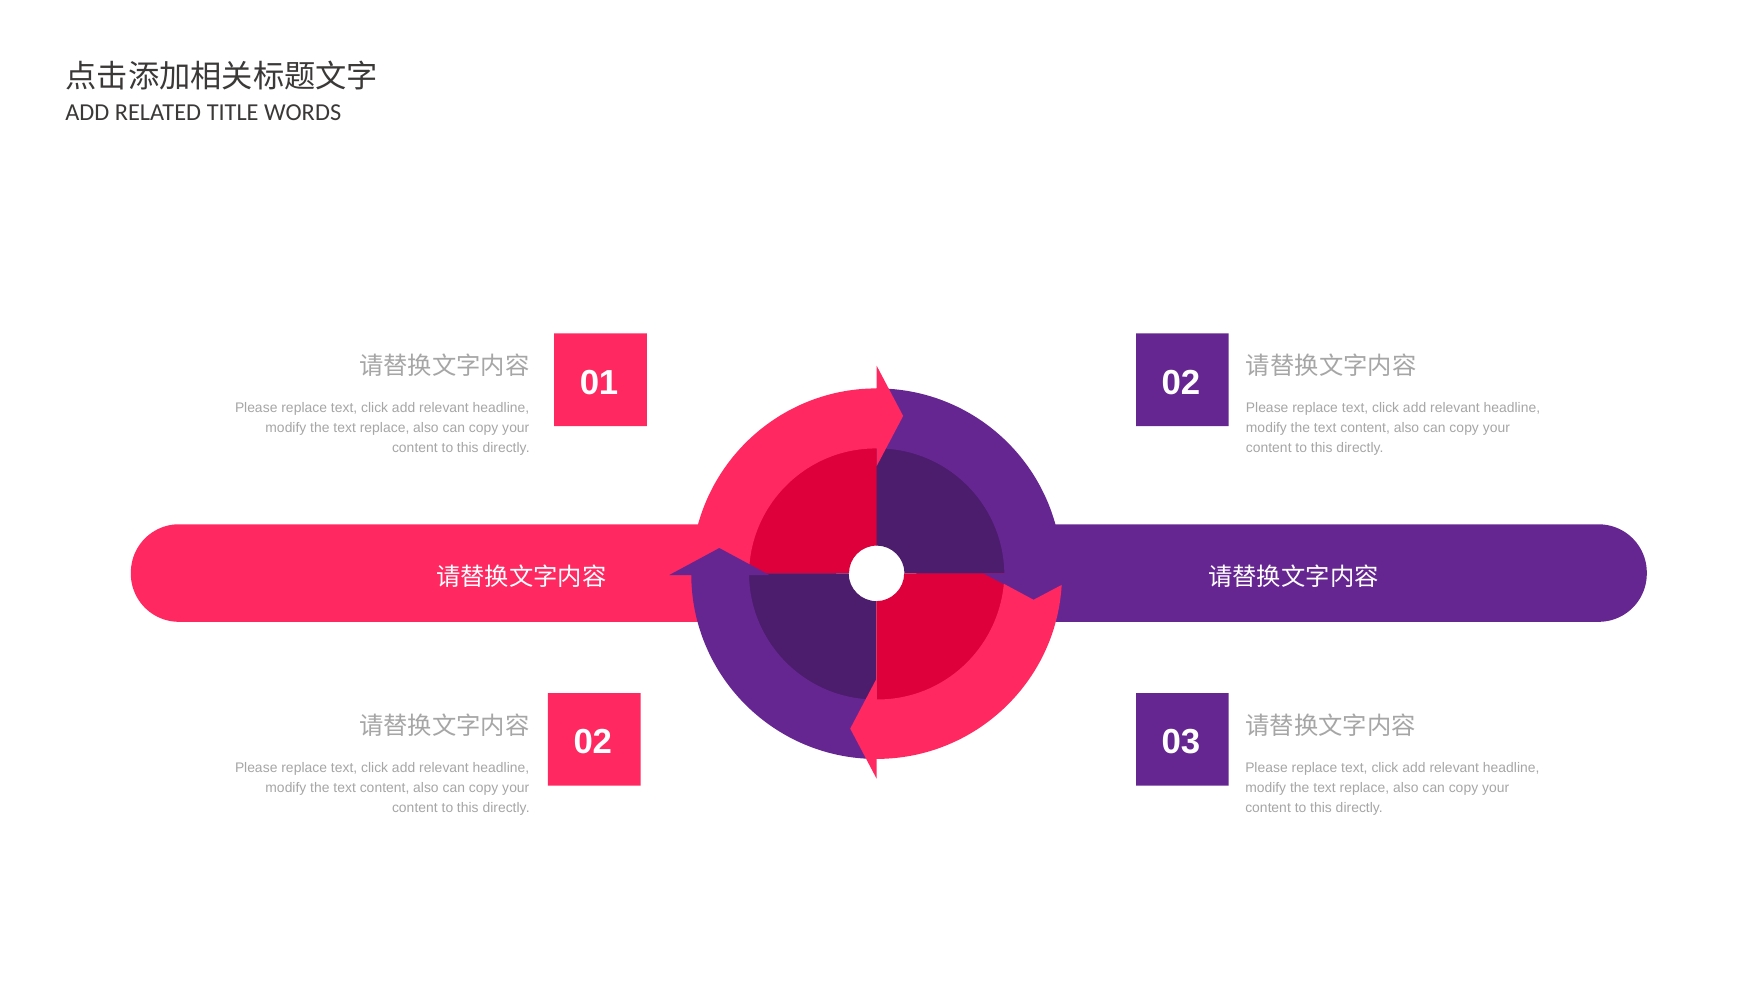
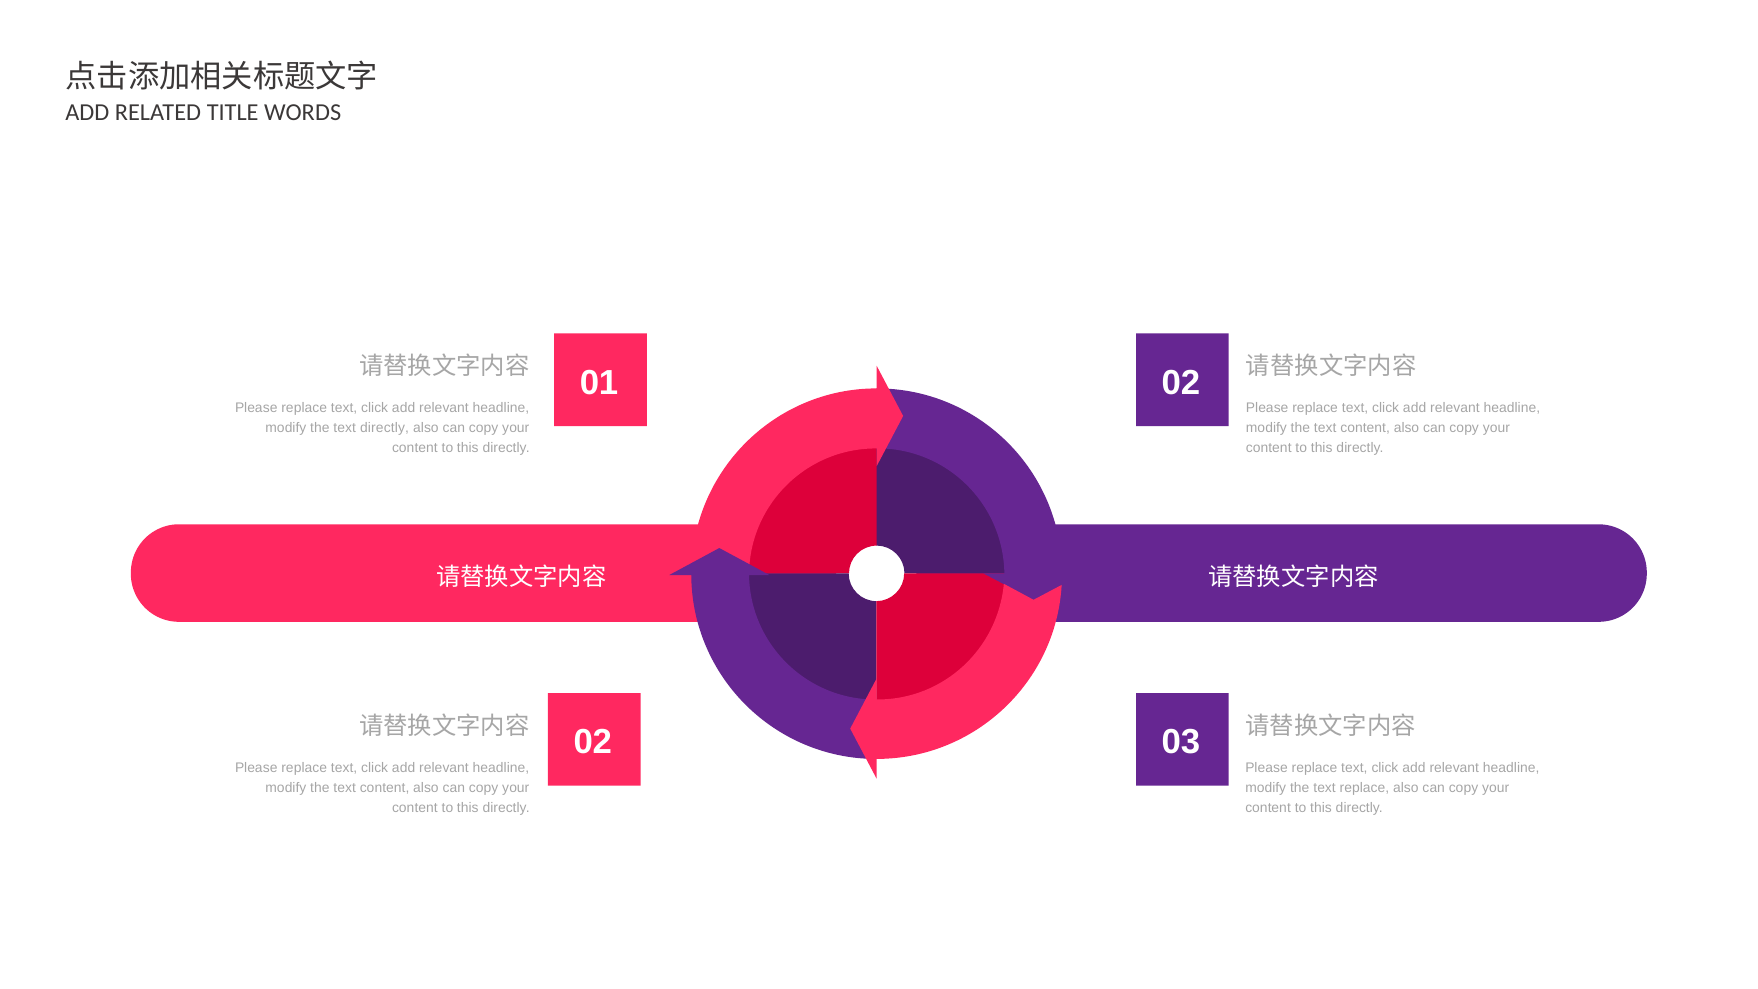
replace: replace -> directly (385, 428)
